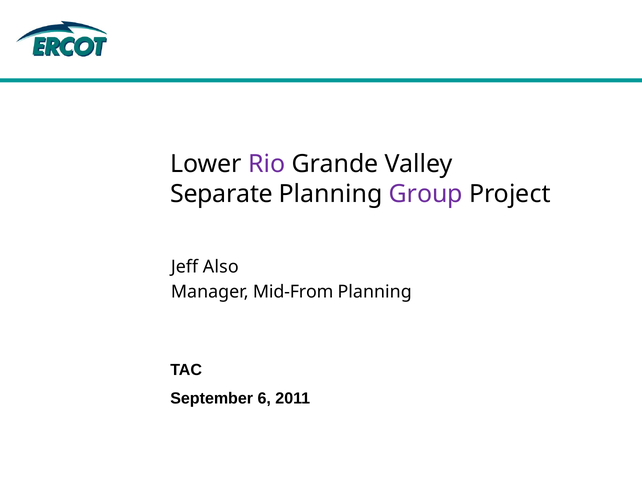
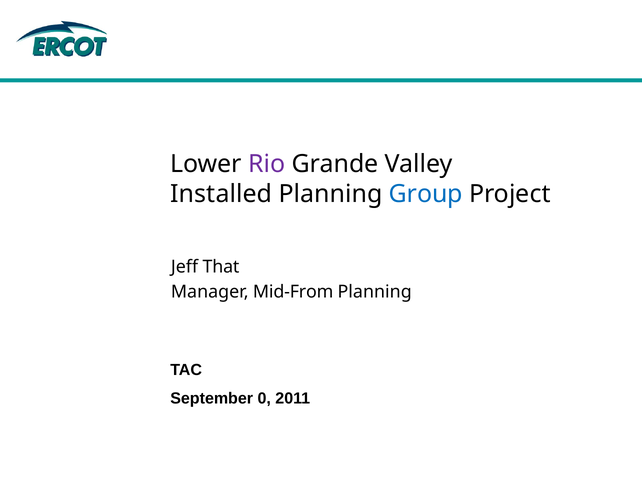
Separate: Separate -> Installed (221, 194)
Group colour: purple -> blue (426, 194)
Also: Also -> That (221, 267)
6: 6 -> 0 (264, 398)
